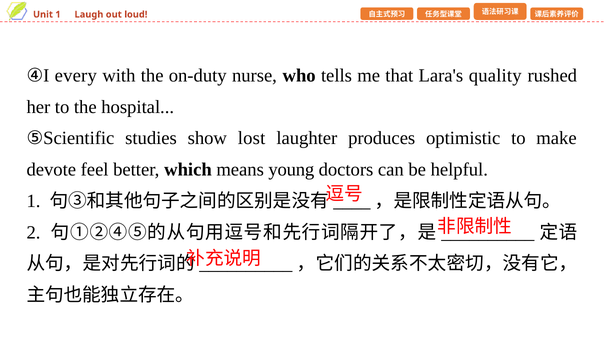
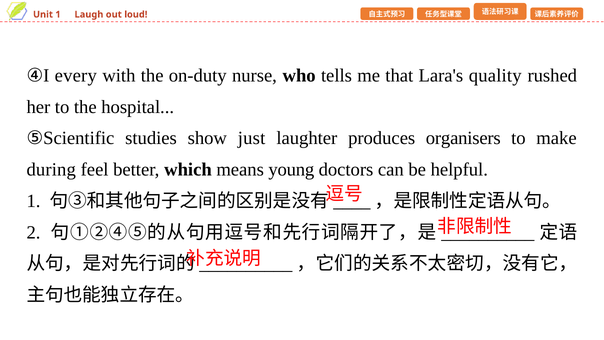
lost: lost -> just (252, 138)
optimistic: optimistic -> organisers (463, 138)
devote: devote -> during (51, 170)
